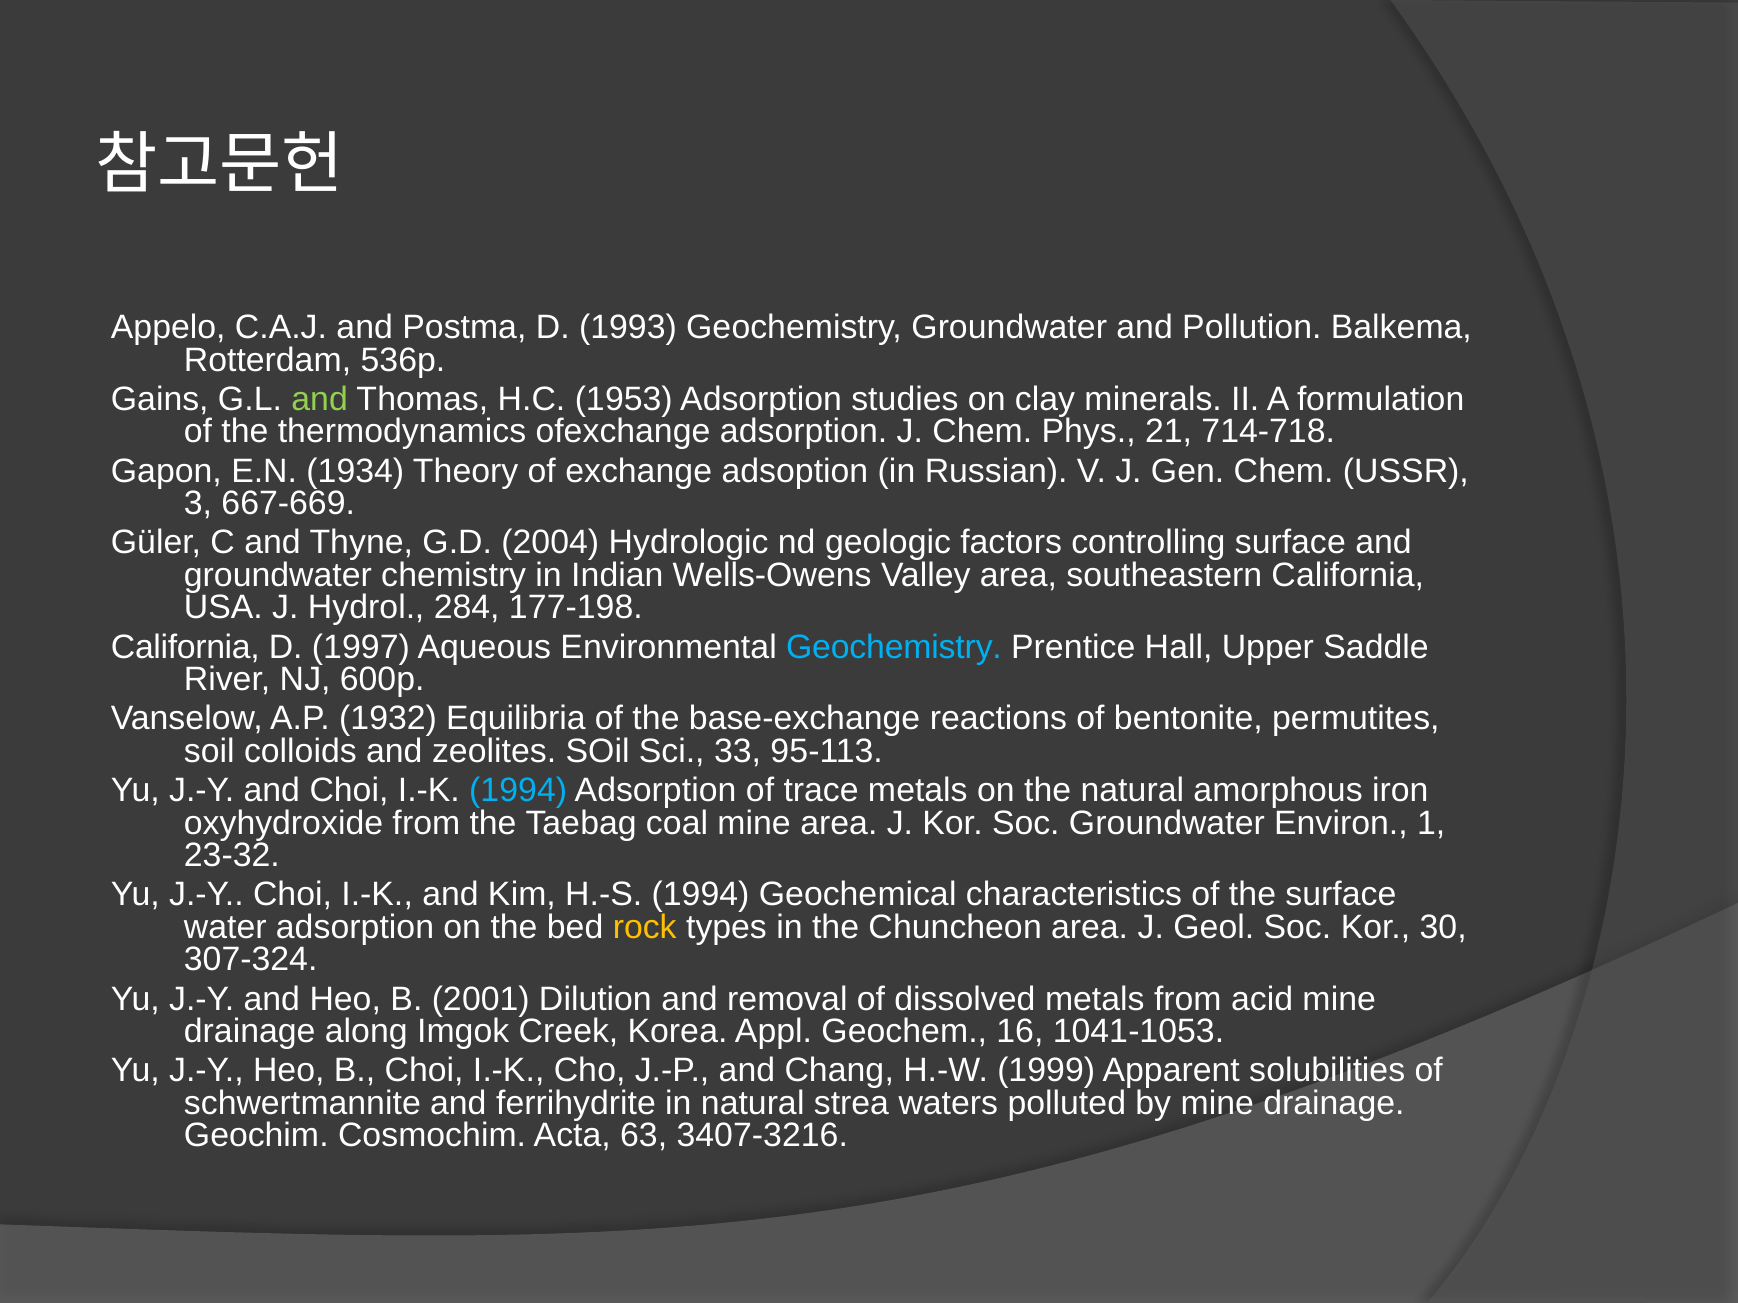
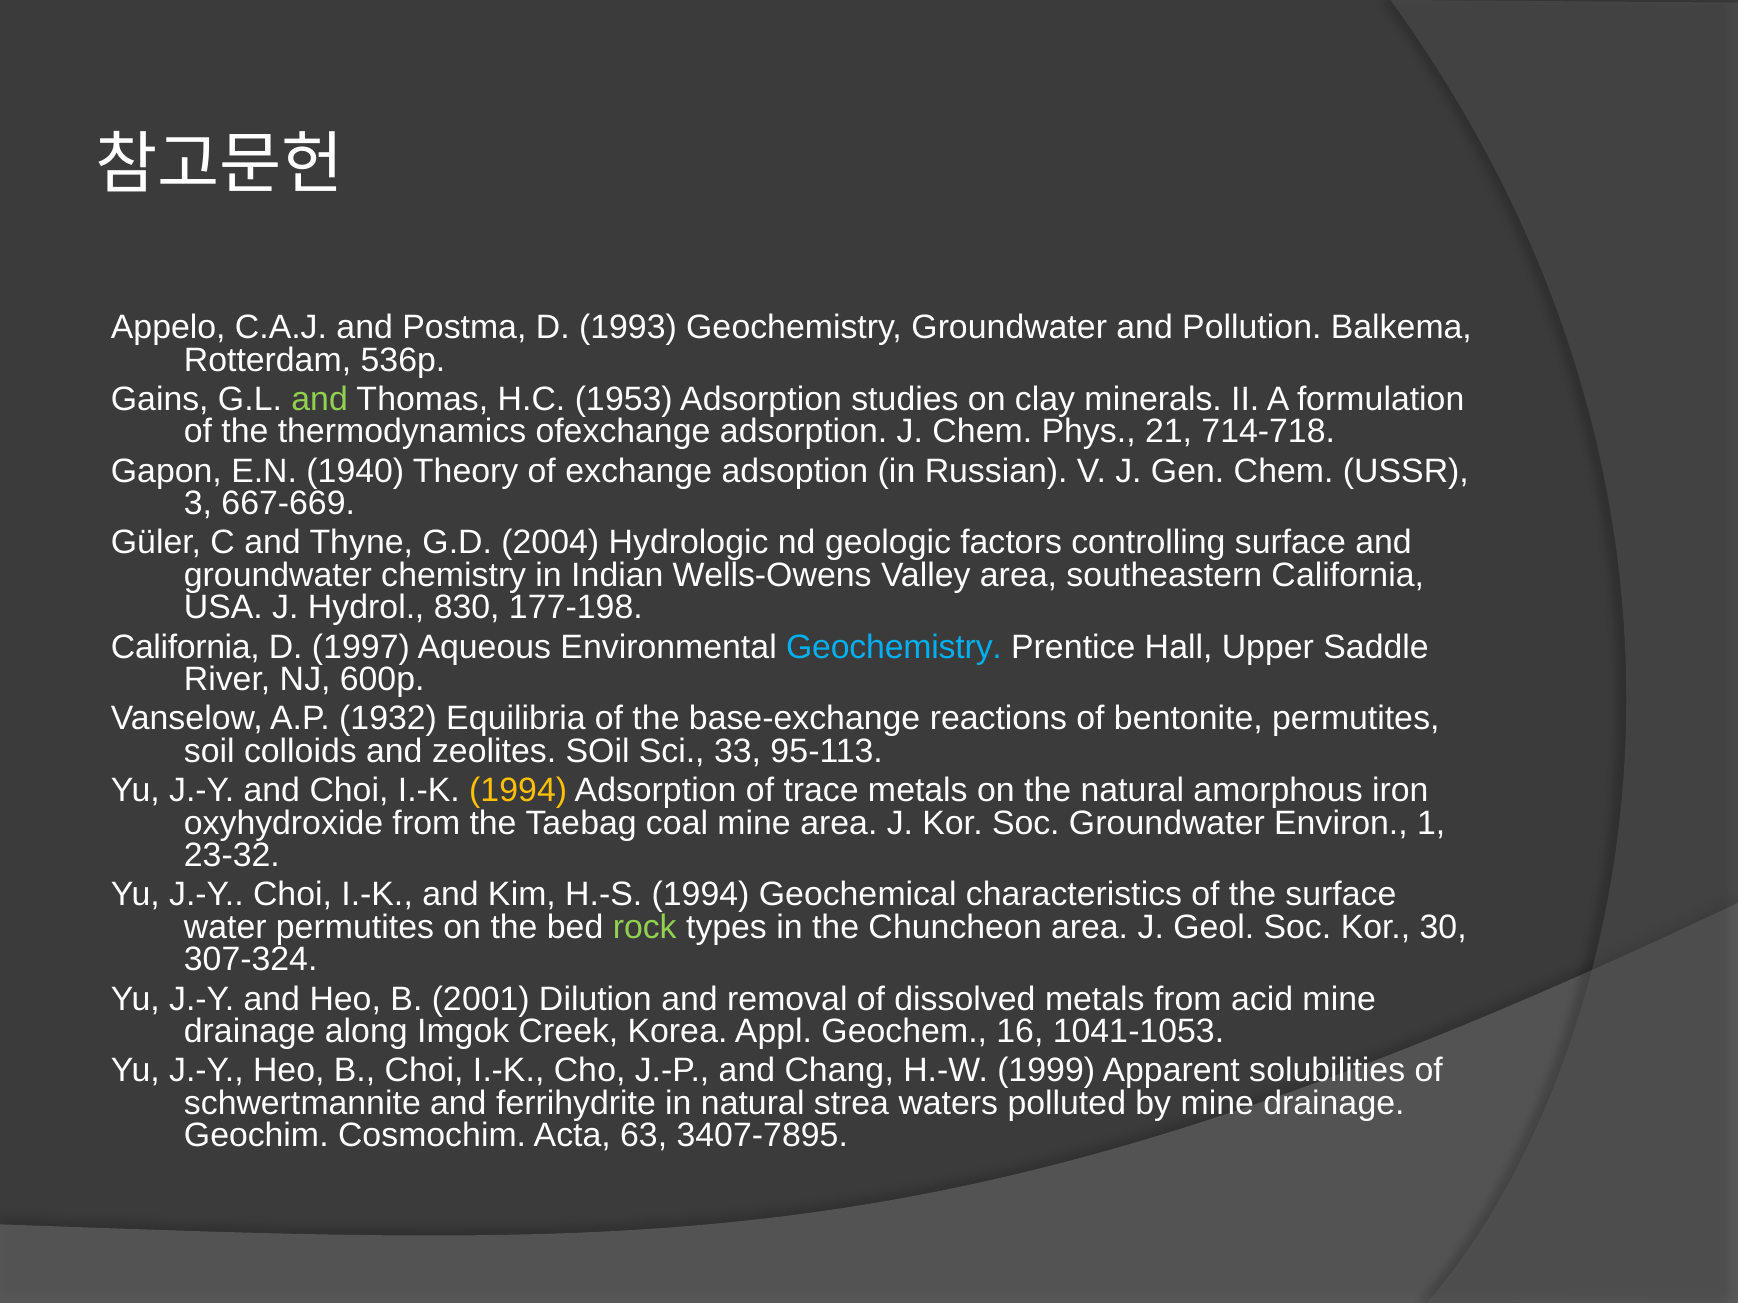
1934: 1934 -> 1940 (355, 471)
284: 284 -> 830 (467, 608)
1994 colour: light blue -> yellow (518, 791)
water adsorption: adsorption -> permutites (355, 928)
rock colour: yellow -> light green (645, 928)
3407-3216: 3407-3216 -> 3407-7895 (762, 1136)
